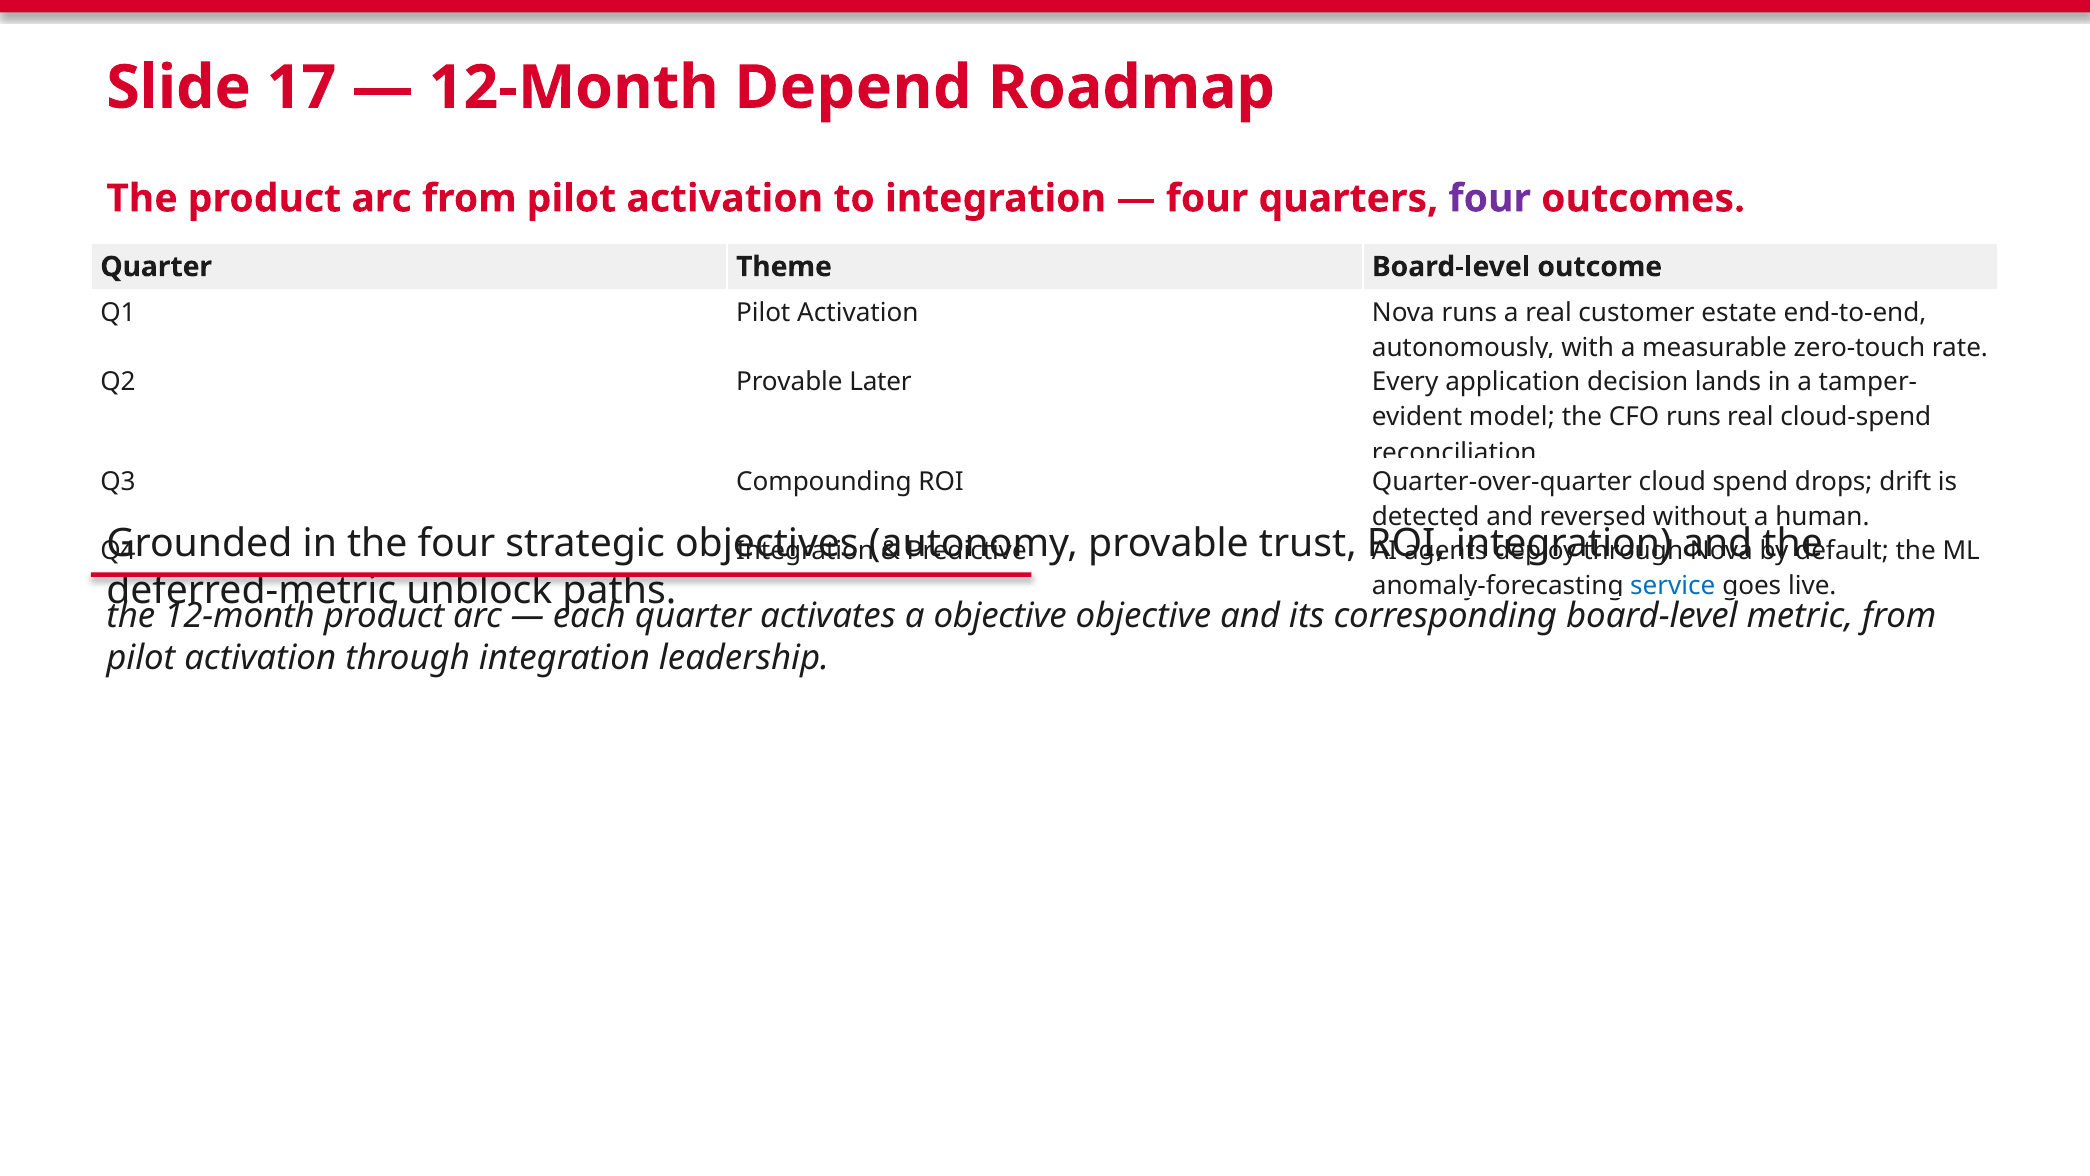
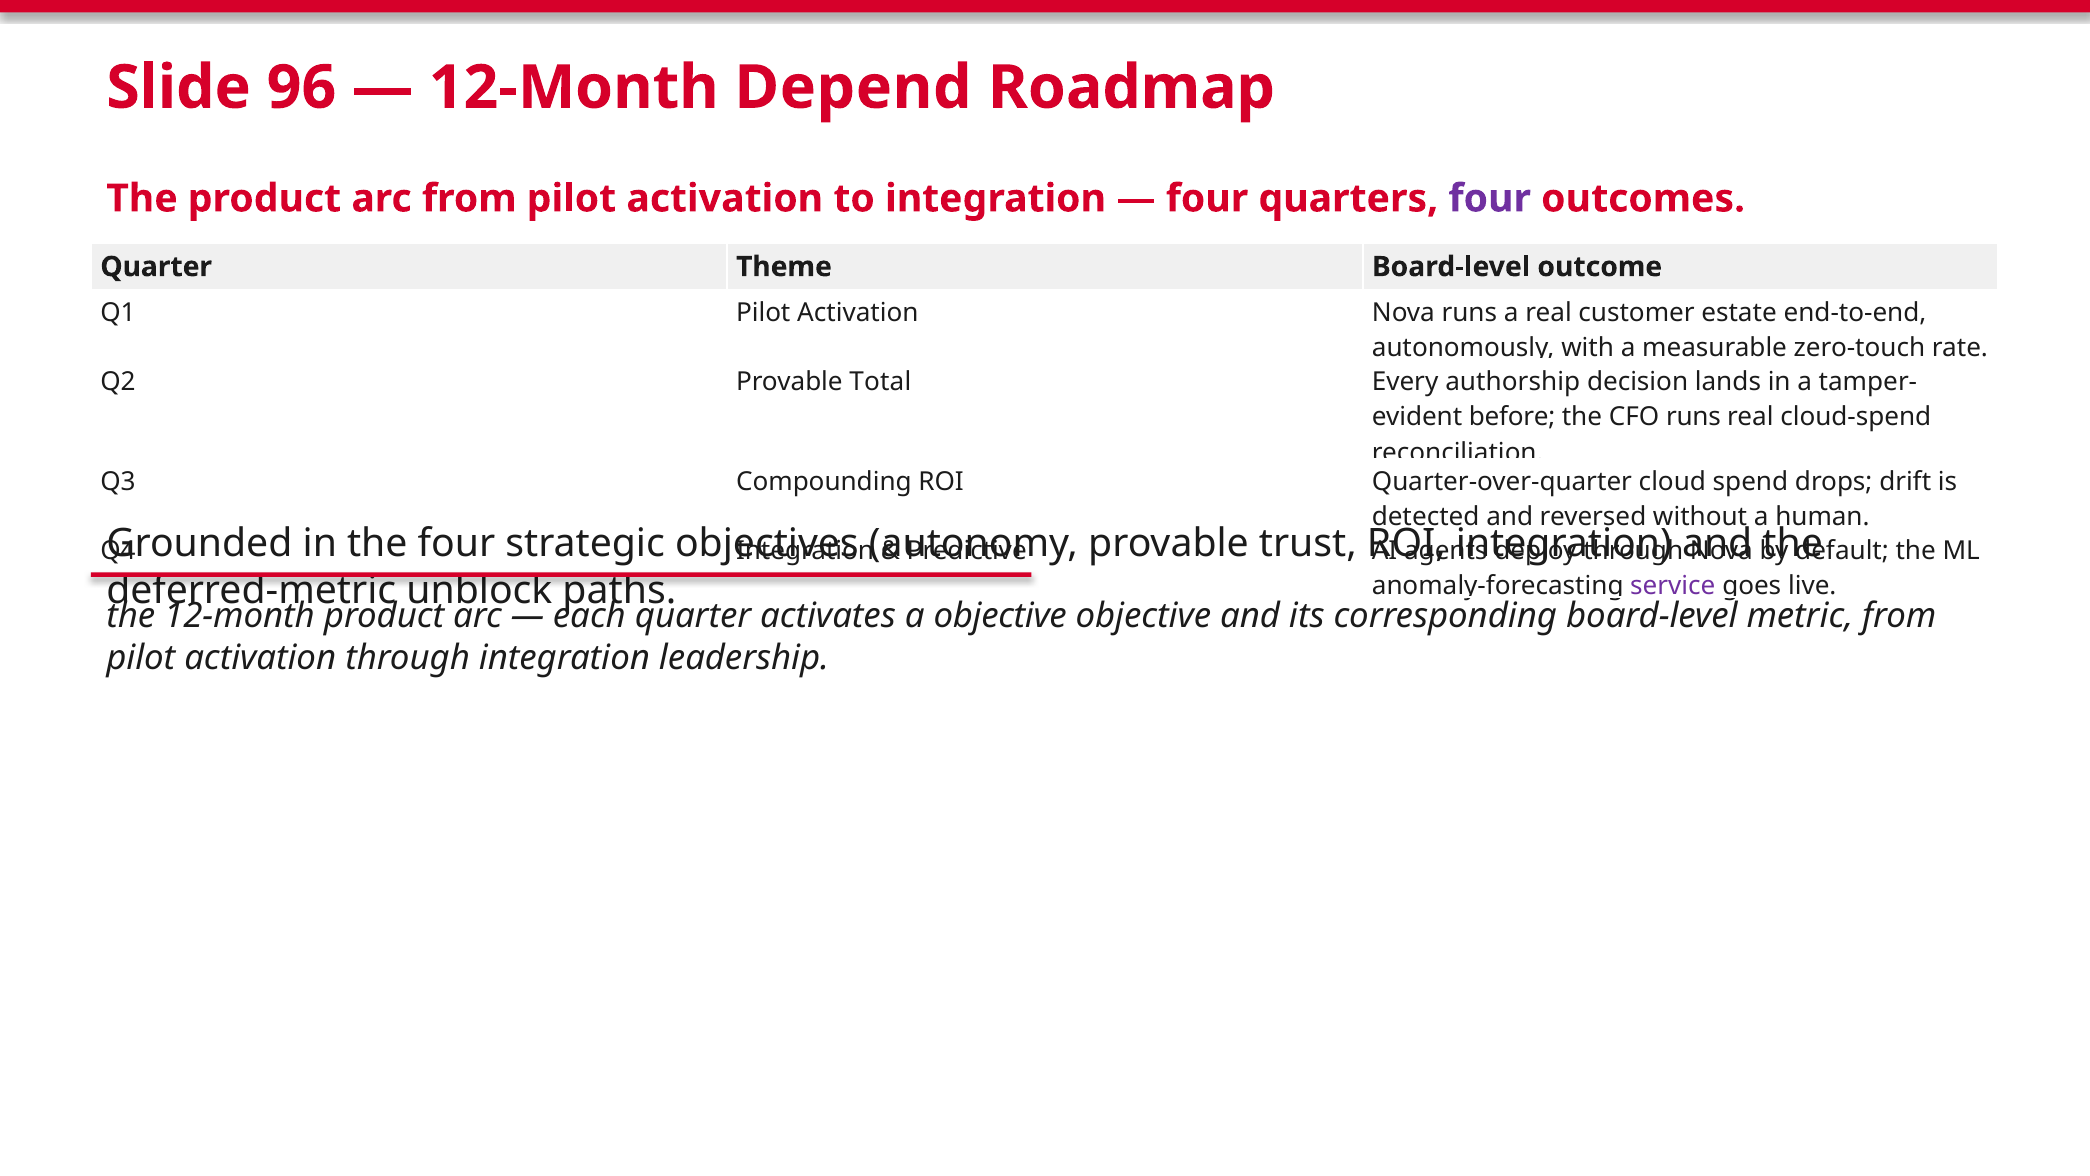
17: 17 -> 96 (301, 88)
Later: Later -> Total (880, 381)
application: application -> authorship (1513, 381)
model: model -> before (1512, 417)
service colour: blue -> purple (1673, 586)
